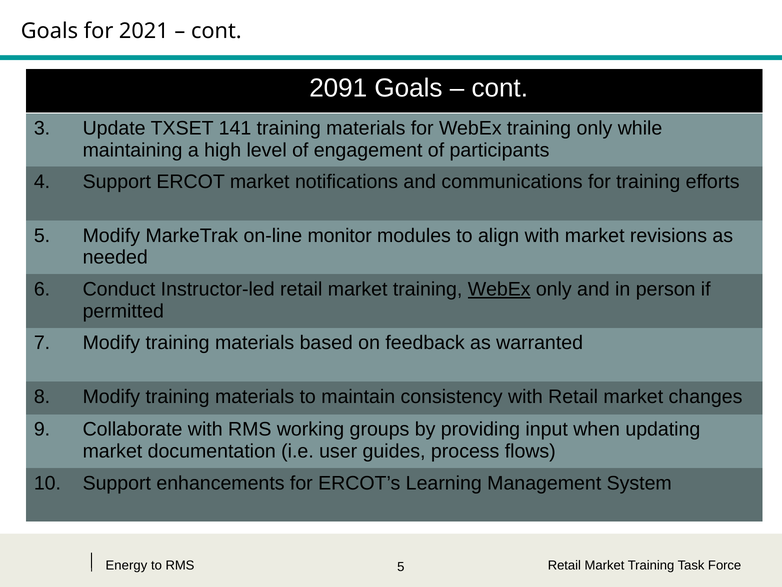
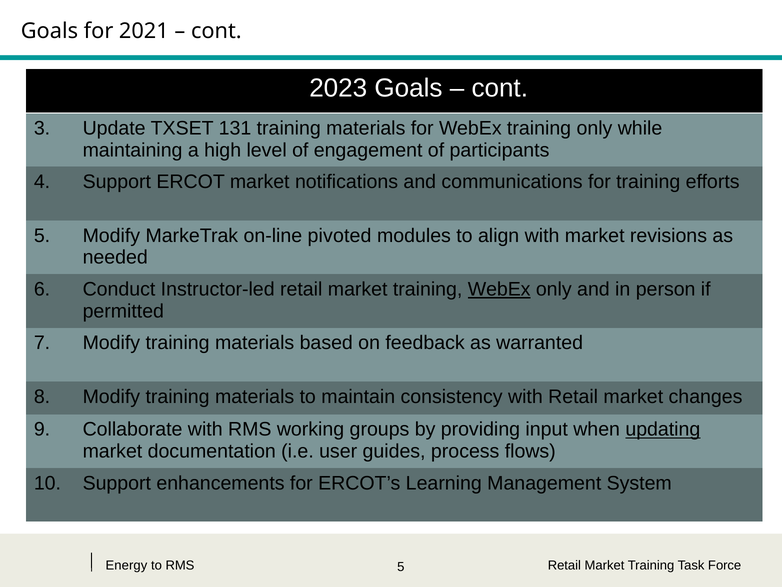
2091: 2091 -> 2023 (338, 88)
141: 141 -> 131 (235, 128)
monitor: monitor -> pivoted (340, 235)
updating underline: none -> present (663, 429)
